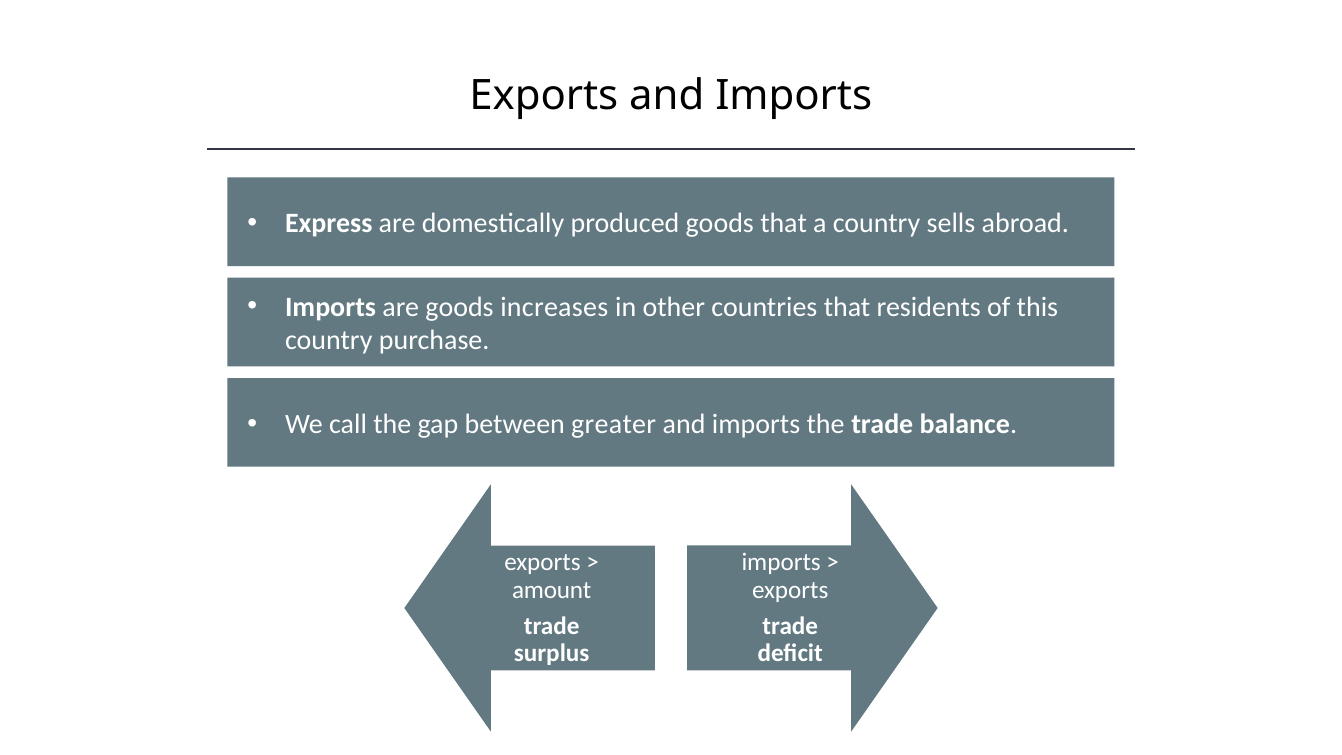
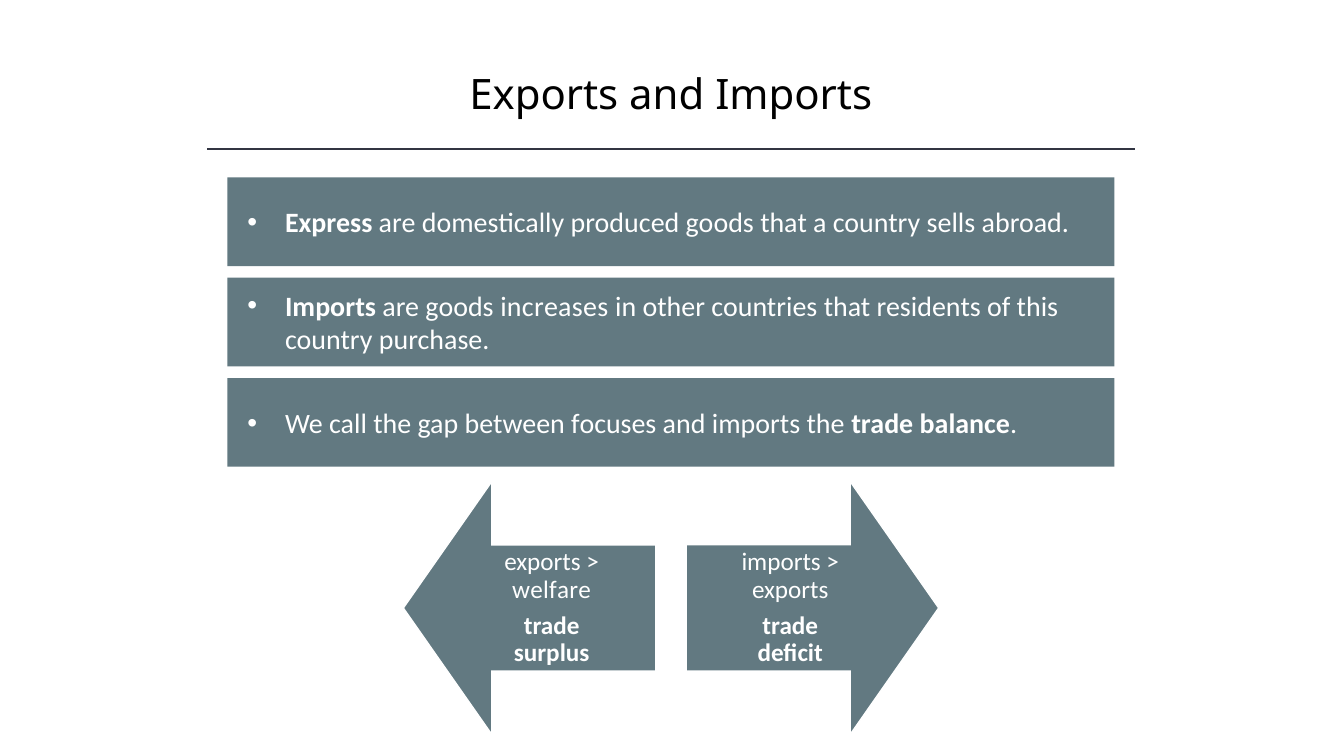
greater: greater -> focuses (614, 425)
amount: amount -> welfare (551, 590)
